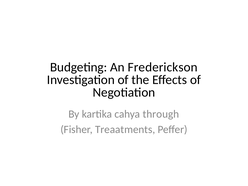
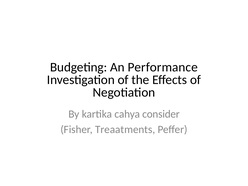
Frederickson: Frederickson -> Performance (163, 67)
through: through -> consider (161, 114)
